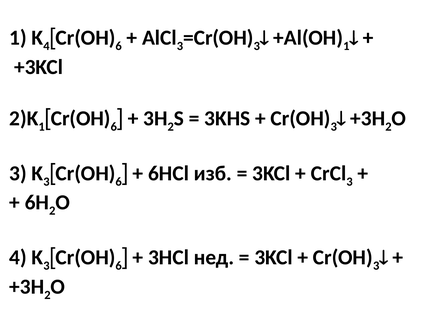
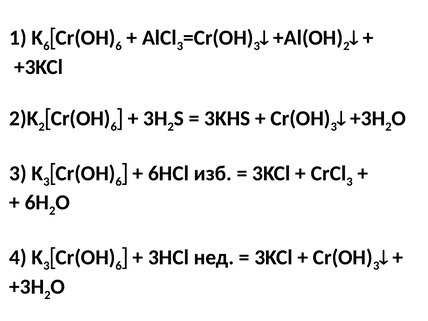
4: 4 -> 6 (46, 46)
1: 1 -> 2 (346, 46)
1: 1 -> 2 (42, 127)
